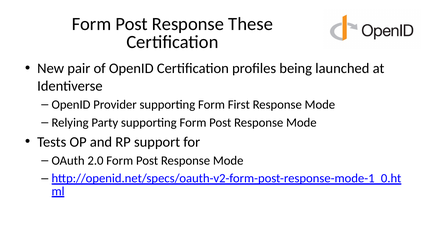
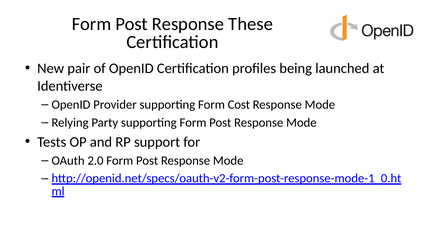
First: First -> Cost (239, 105)
